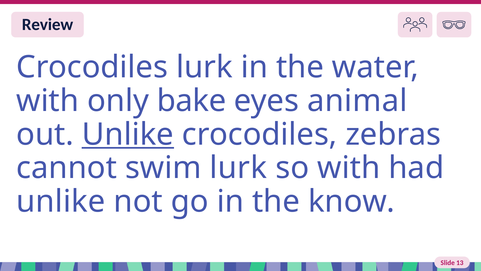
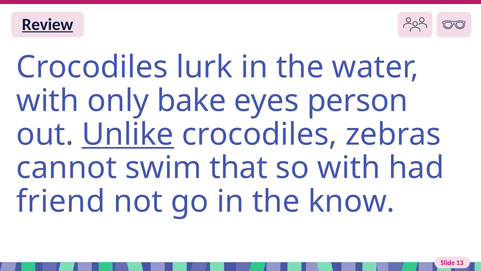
Review underline: none -> present (48, 24)
animal: animal -> person (358, 101)
swim lurk: lurk -> that (239, 168)
unlike: unlike -> friend (61, 201)
